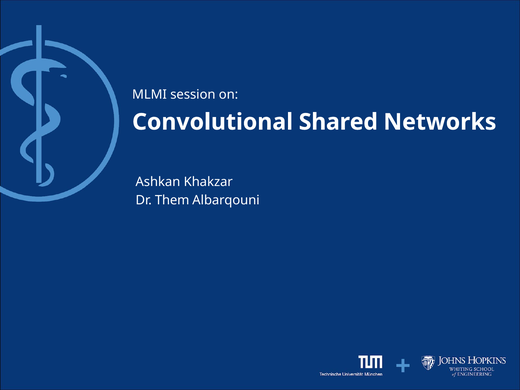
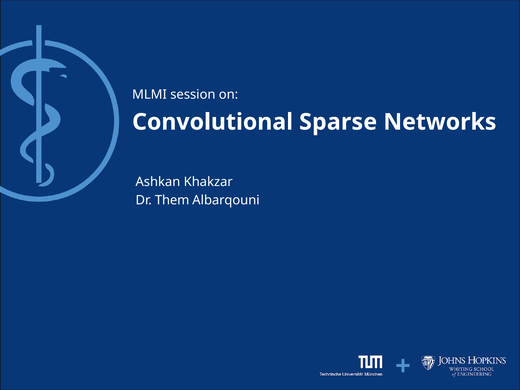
Shared: Shared -> Sparse (338, 122)
